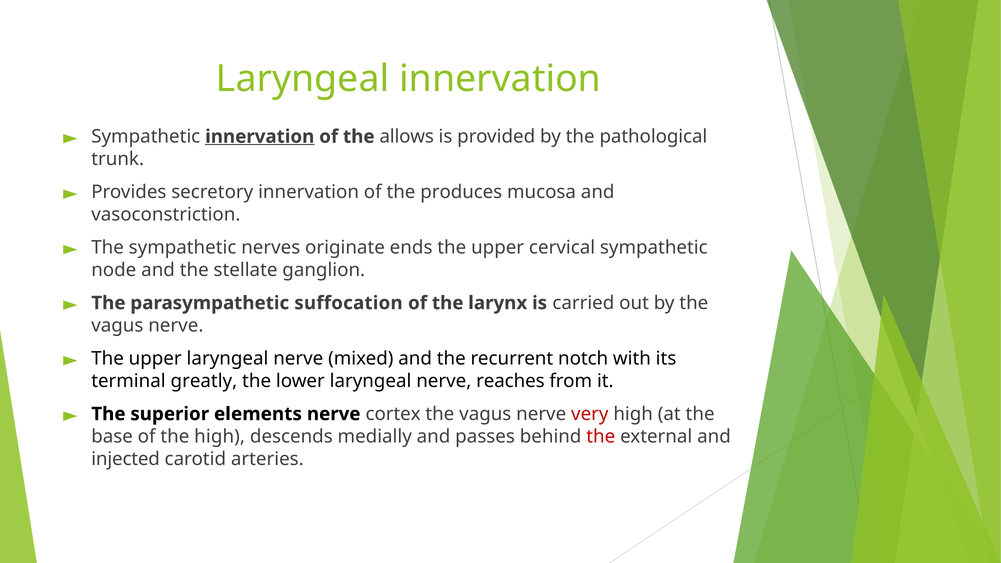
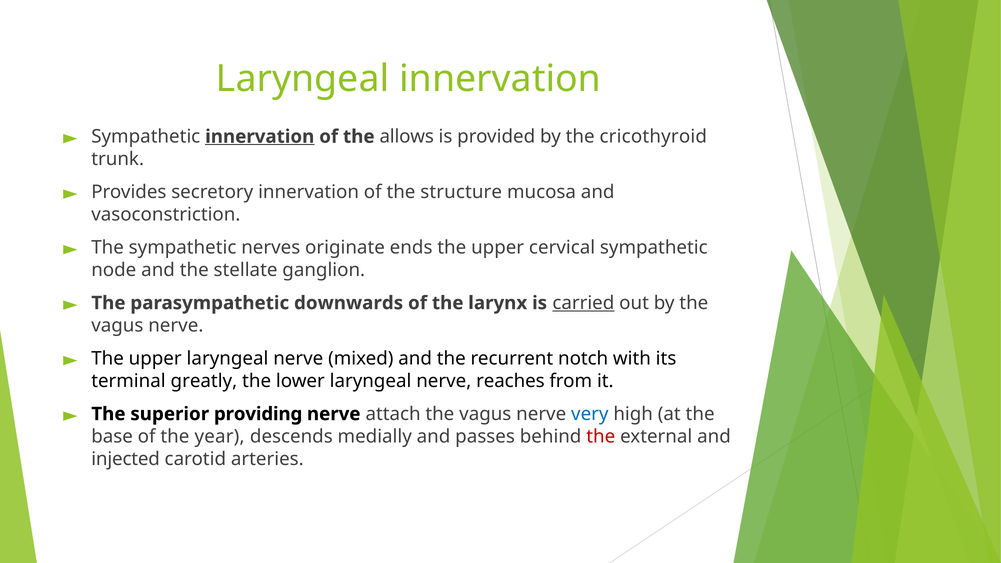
pathological: pathological -> cricothyroid (653, 137)
produces: produces -> structure (461, 192)
suffocation: suffocation -> downwards (349, 303)
carried underline: none -> present (583, 303)
elements: elements -> providing (258, 414)
cortex: cortex -> attach (393, 414)
very colour: red -> blue (590, 414)
the high: high -> year (220, 437)
